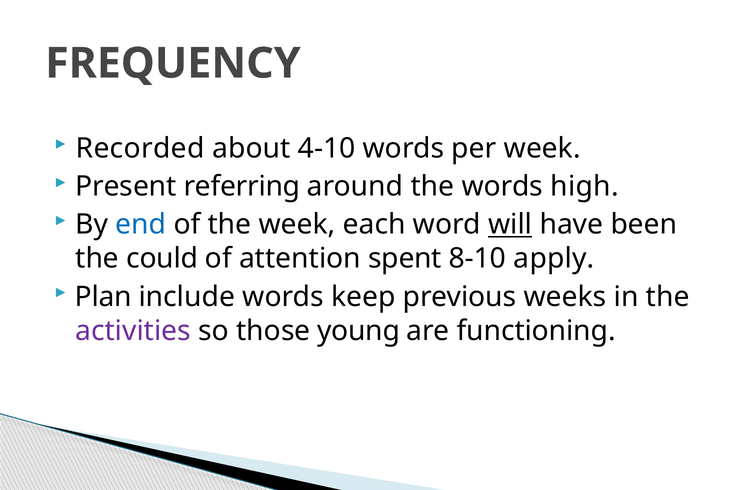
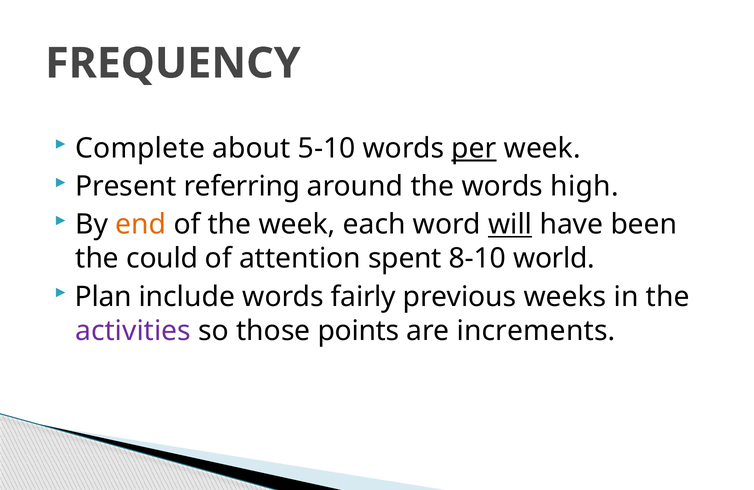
Recorded: Recorded -> Complete (140, 148)
4-10: 4-10 -> 5-10 (327, 148)
per underline: none -> present (474, 148)
end colour: blue -> orange (141, 225)
apply: apply -> world (554, 259)
keep: keep -> fairly (363, 297)
young: young -> points (359, 331)
functioning: functioning -> increments (536, 331)
